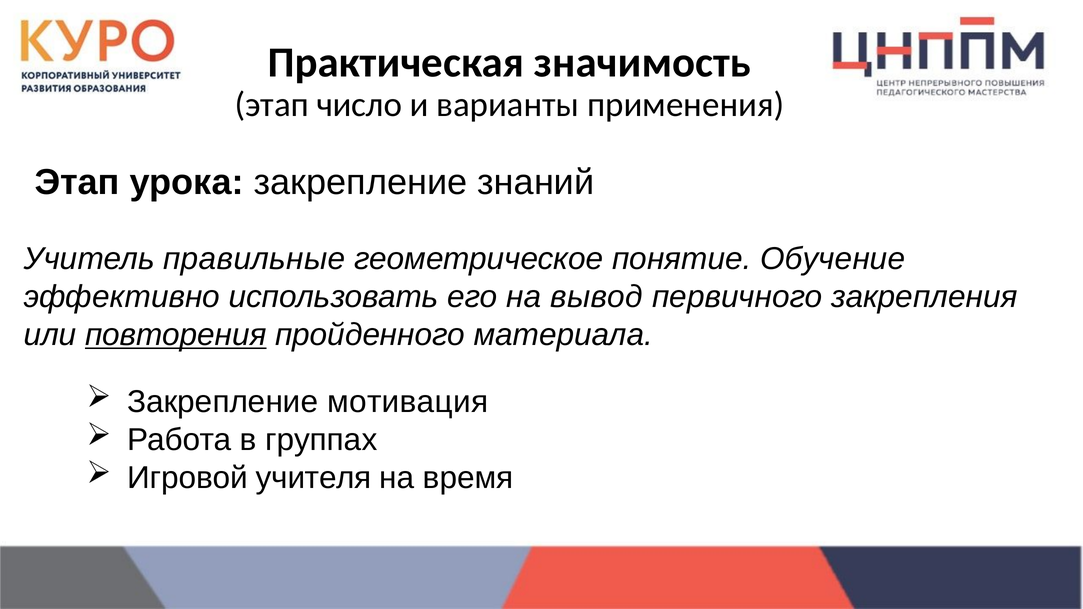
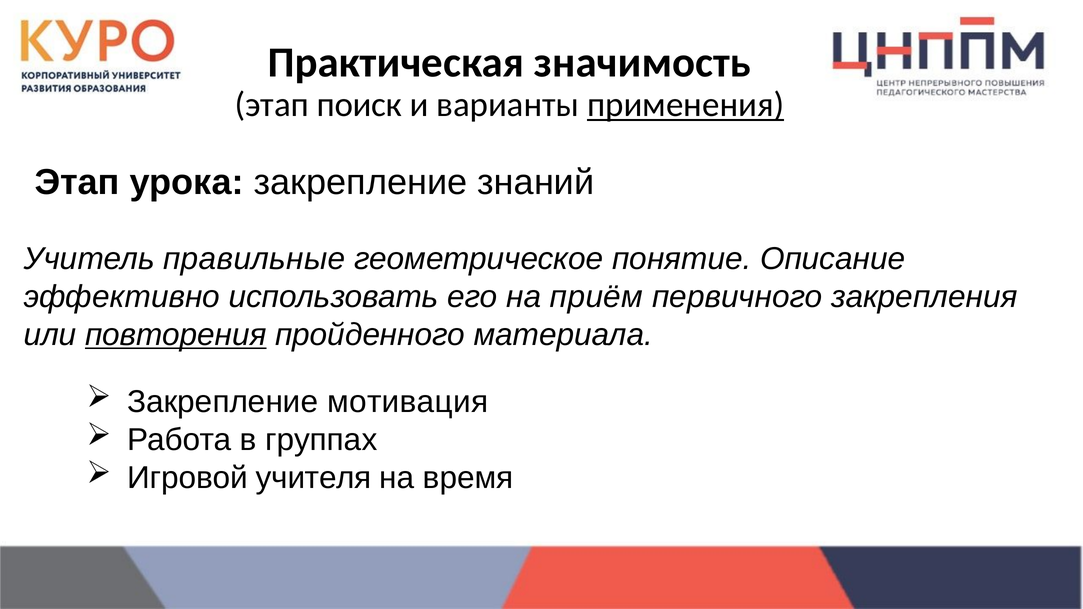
число: число -> поиск (359, 105)
применения underline: none -> present (686, 105)
Обучение: Обучение -> Описание (833, 259)
вывод: вывод -> приём (596, 297)
